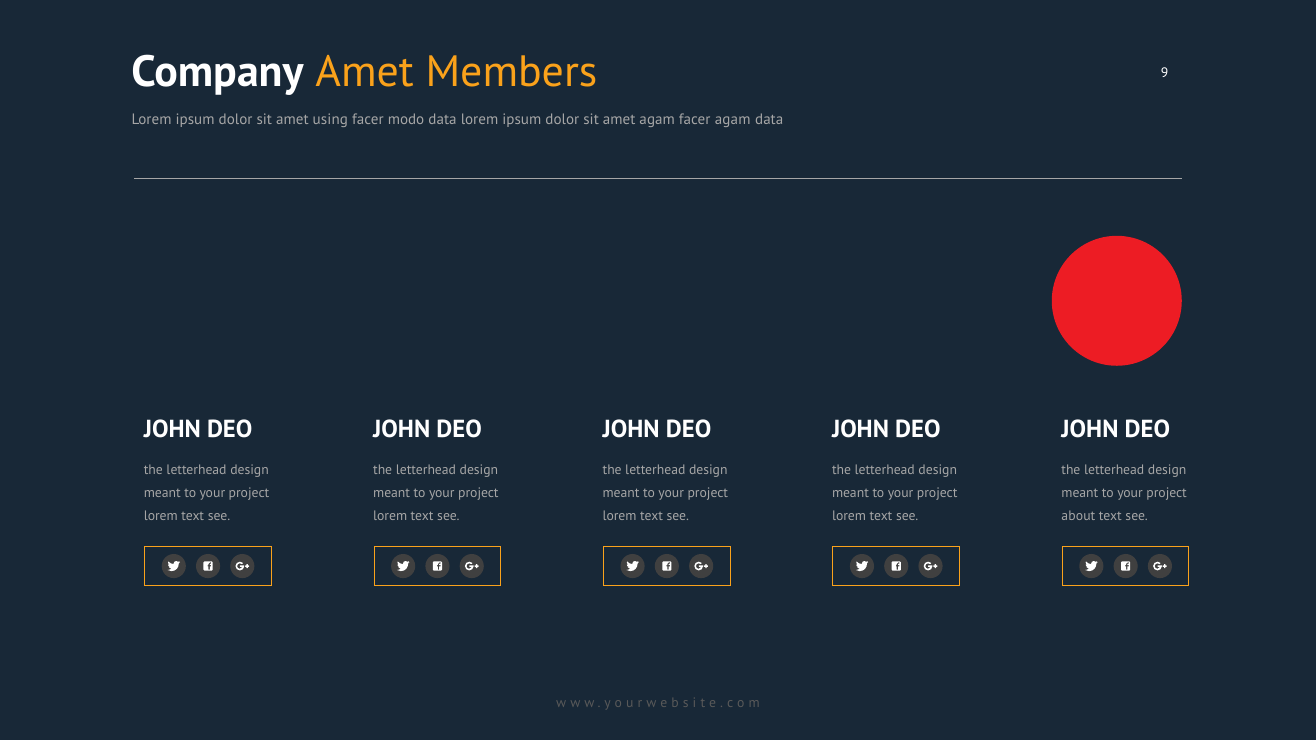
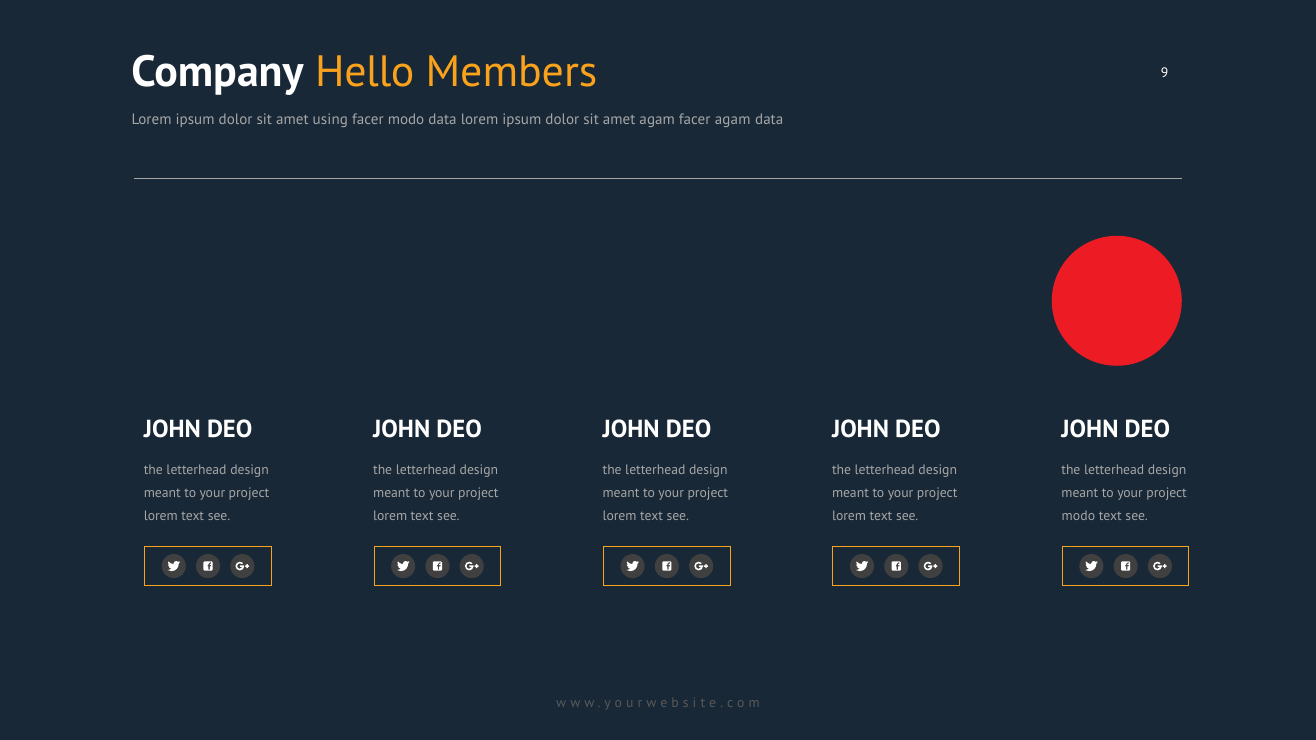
Company Amet: Amet -> Hello (365, 72)
about: about -> modo (1078, 516)
